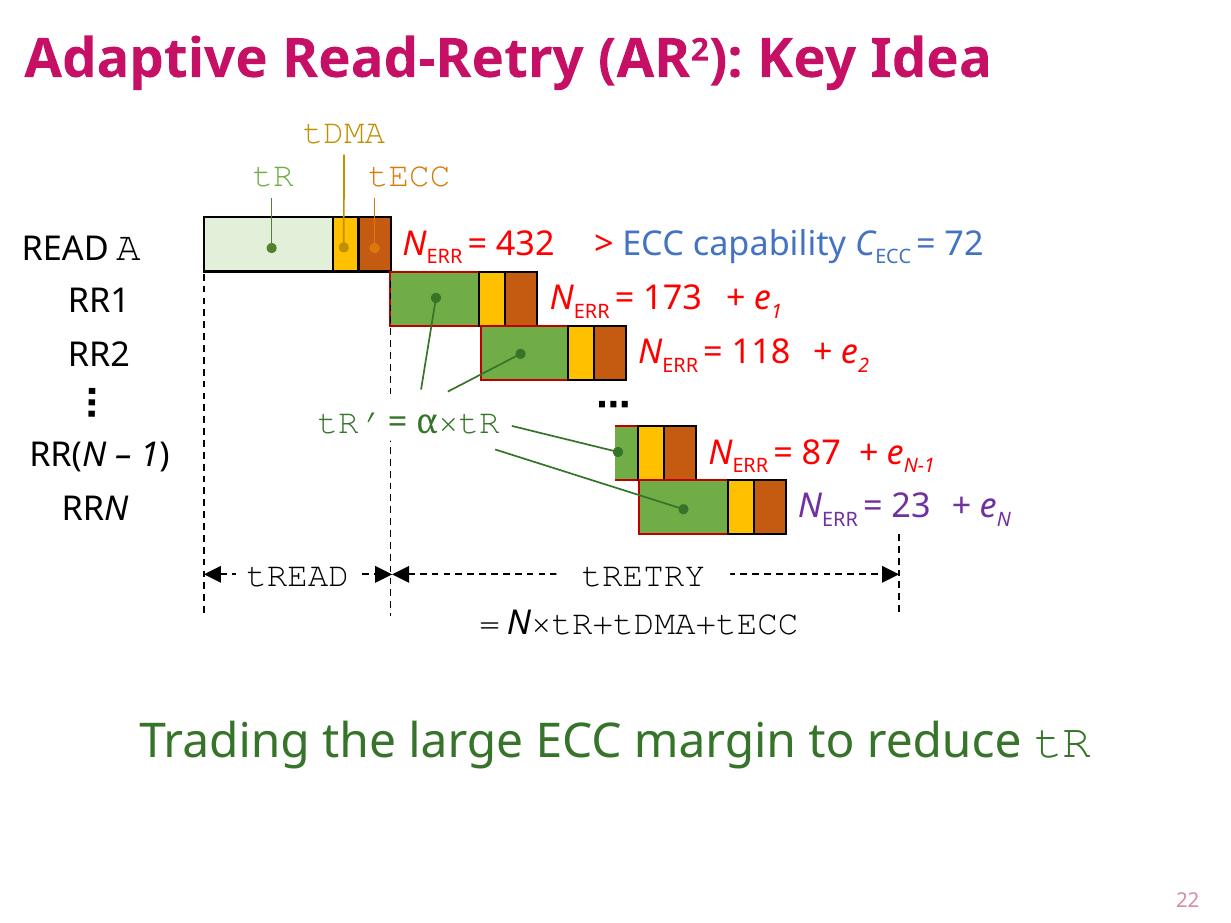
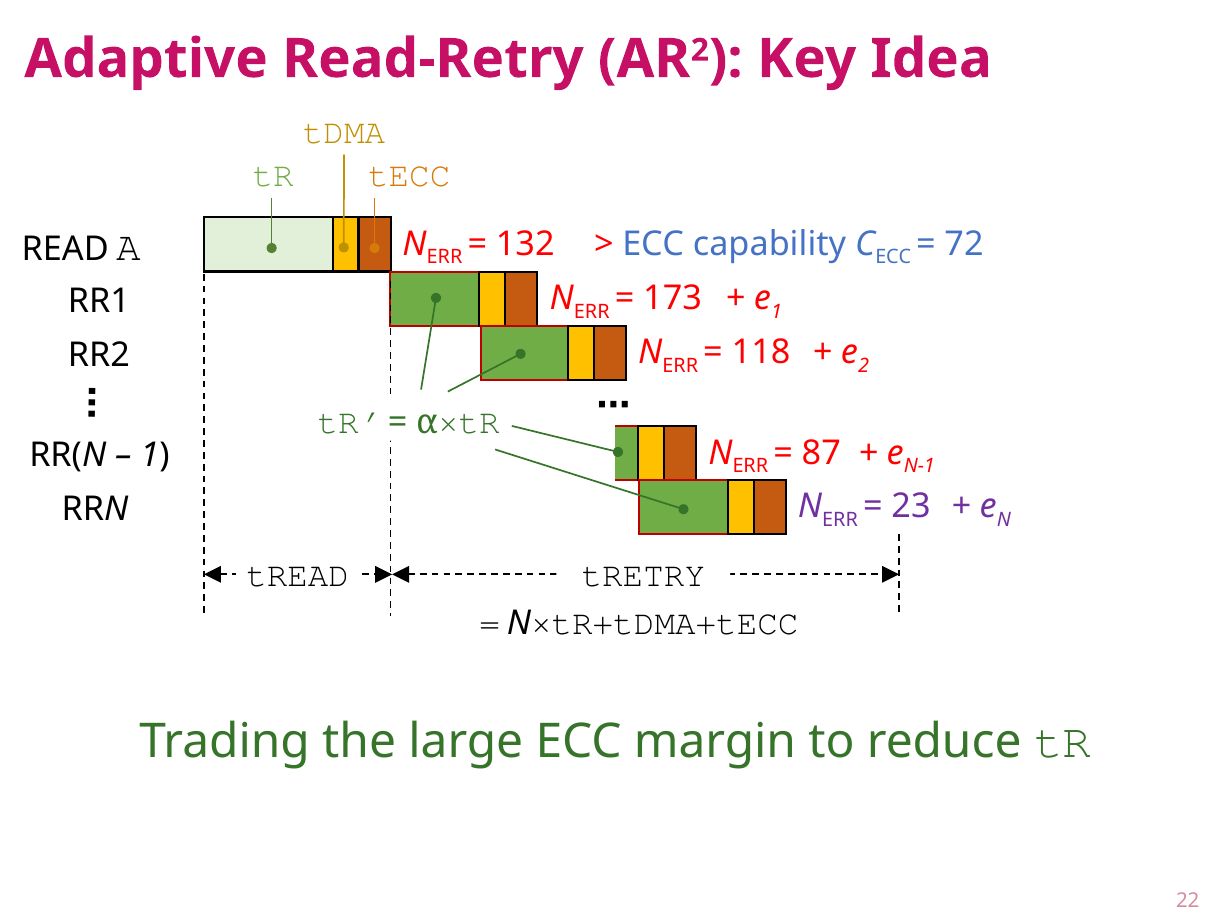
432: 432 -> 132 (525, 244)
